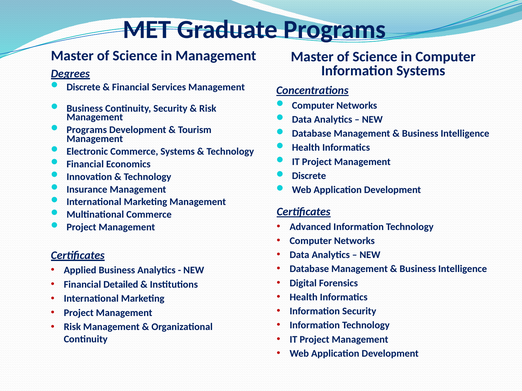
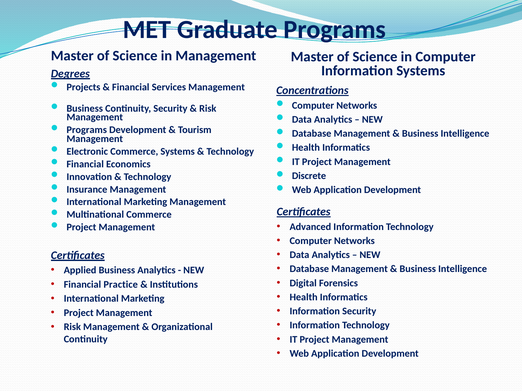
Discrete: Discrete -> Projects (83, 87)
Detailed: Detailed -> Practice (121, 285)
